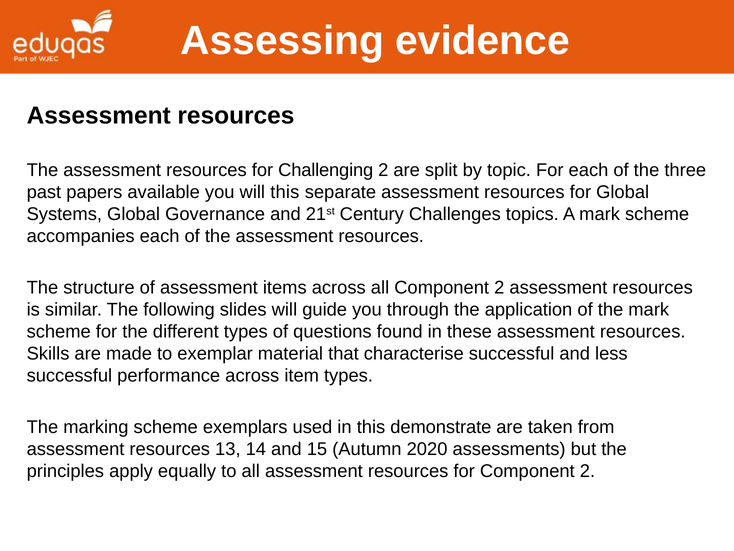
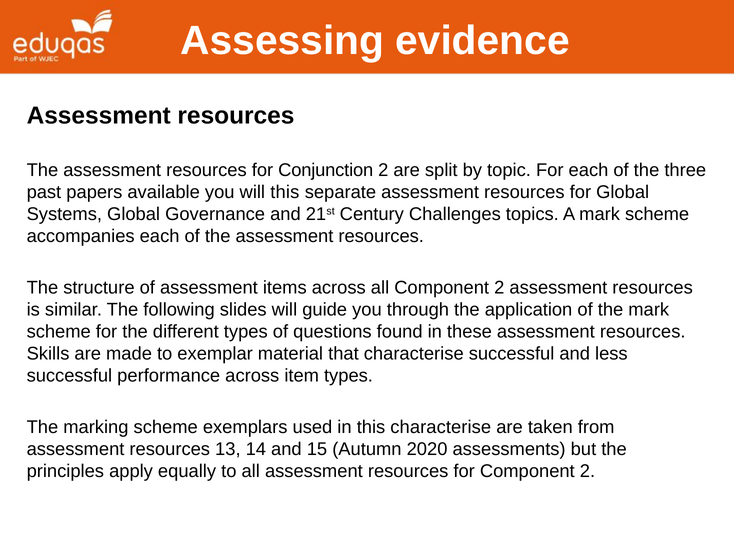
Challenging: Challenging -> Conjunction (326, 170)
this demonstrate: demonstrate -> characterise (441, 427)
